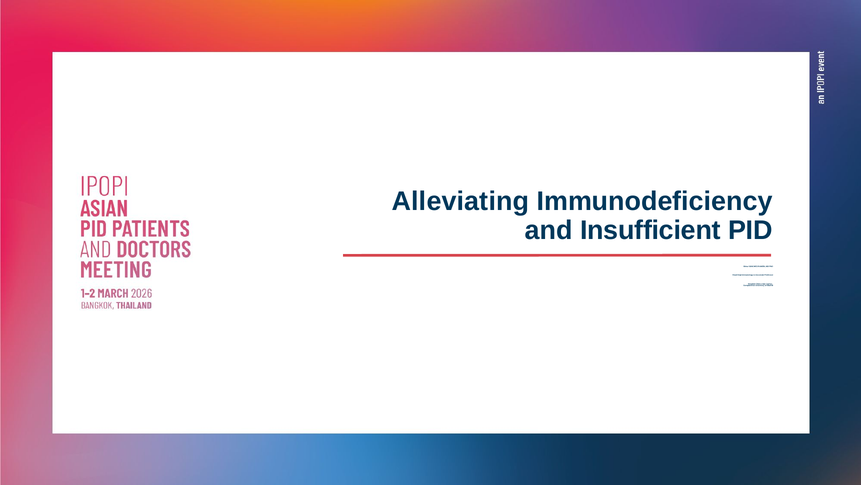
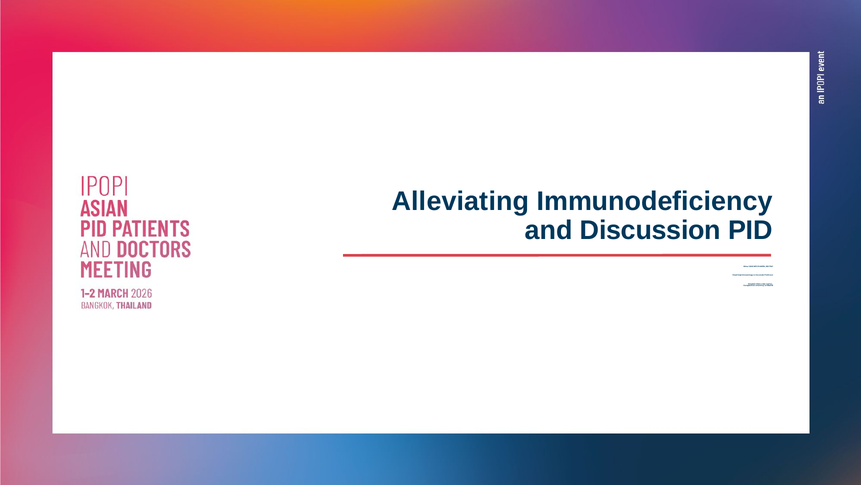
Insufficient: Insufficient -> Discussion (650, 230)
